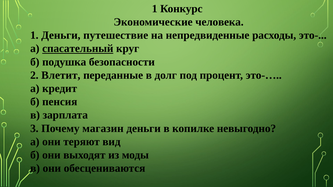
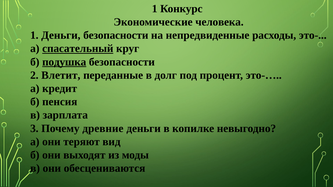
Деньги путешествие: путешествие -> безопасности (116, 35)
подушка underline: none -> present (64, 62)
магазин: магазин -> древние (103, 129)
